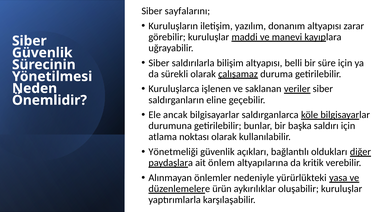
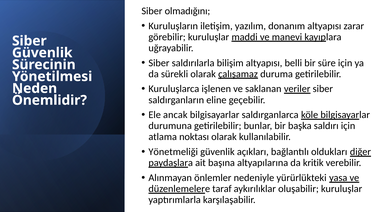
sayfalarını: sayfalarını -> olmadığını (187, 11)
önlem: önlem -> başına (221, 162)
ürün: ürün -> taraf (222, 188)
